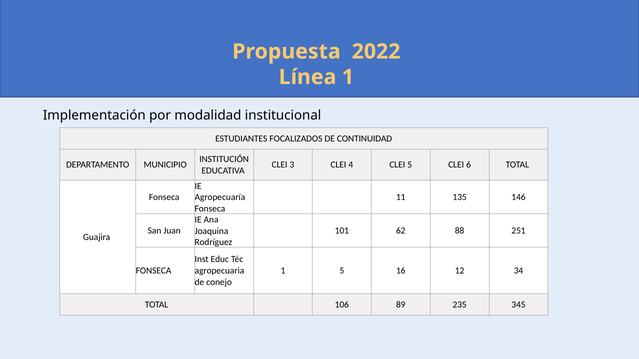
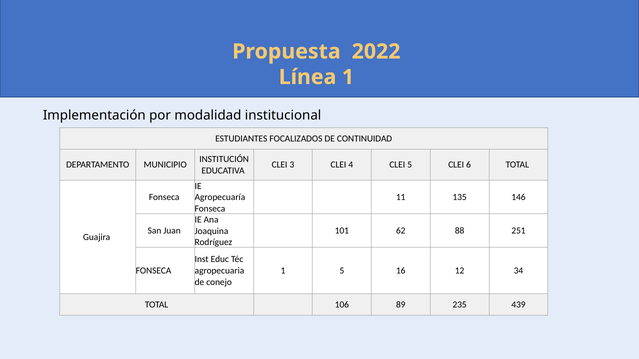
345: 345 -> 439 (518, 305)
